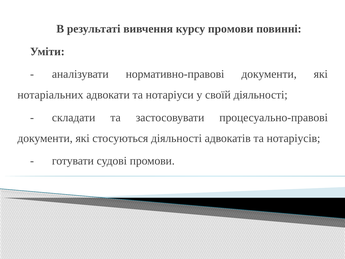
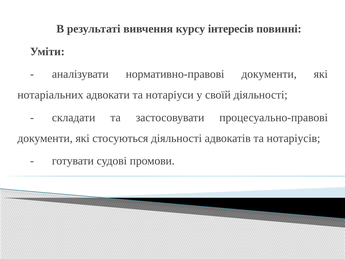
курсу промови: промови -> інтересів (231, 29)
